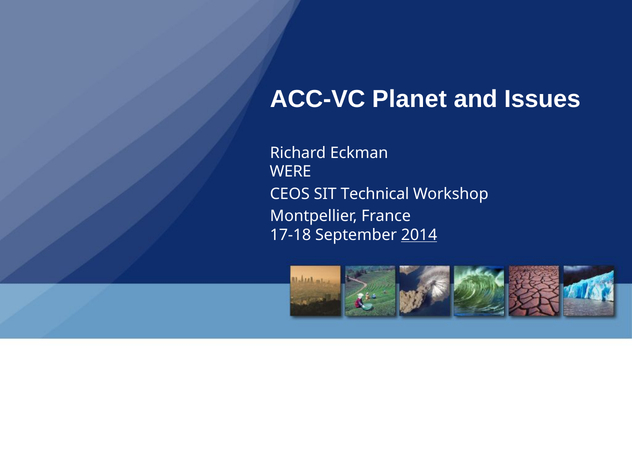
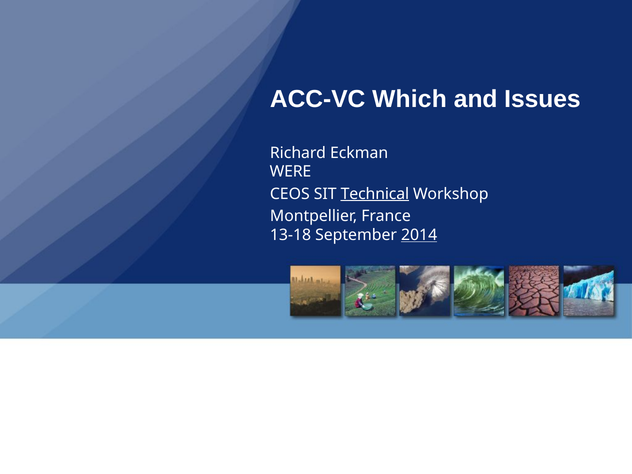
Planet: Planet -> Which (409, 99)
Technical underline: none -> present (375, 194)
17-18: 17-18 -> 13-18 (291, 235)
